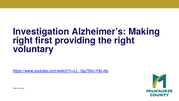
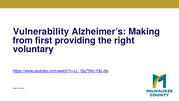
Investigation: Investigation -> Vulnerability (41, 32)
right: right -> from (23, 40)
